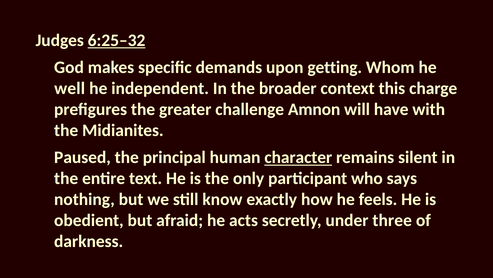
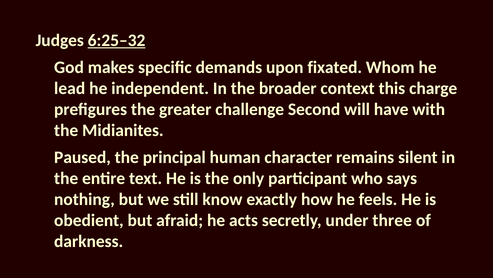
getting: getting -> fixated (335, 67)
well: well -> lead (70, 88)
Amnon: Amnon -> Second (314, 109)
character underline: present -> none (298, 157)
